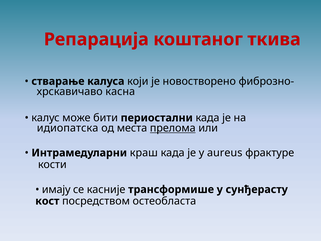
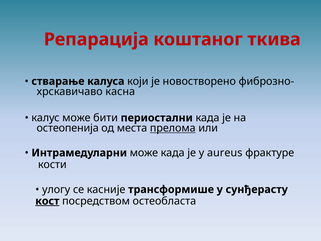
идиопатска: идиопатска -> остеопенија (68, 128)
Интрамедуларни краш: краш -> може (144, 153)
имају: имају -> улогу (56, 189)
кост underline: none -> present (47, 201)
